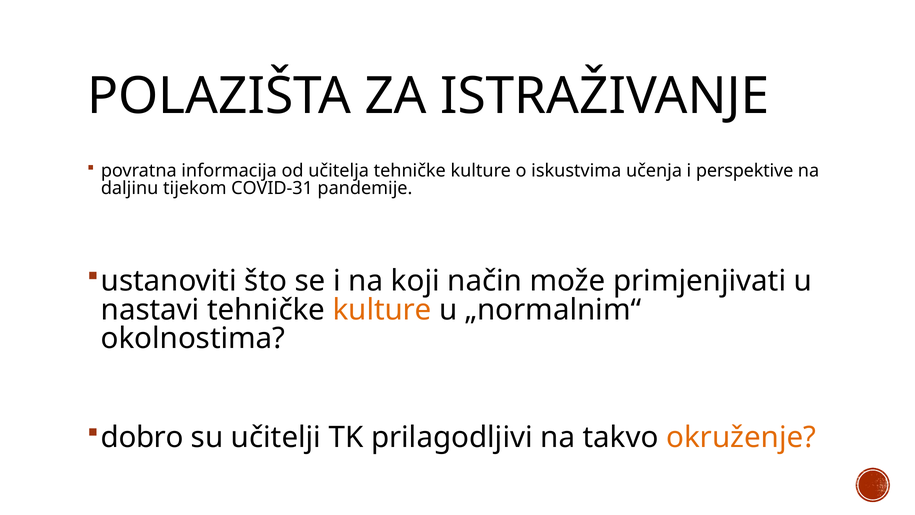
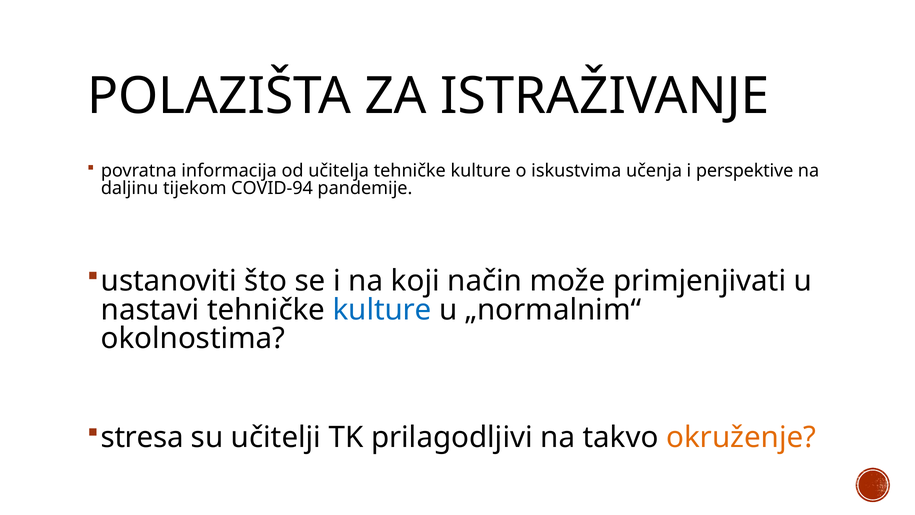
COVID-31: COVID-31 -> COVID-94 (272, 188)
kulture colour: orange -> blue (382, 310)
dobro: dobro -> stresa (142, 437)
